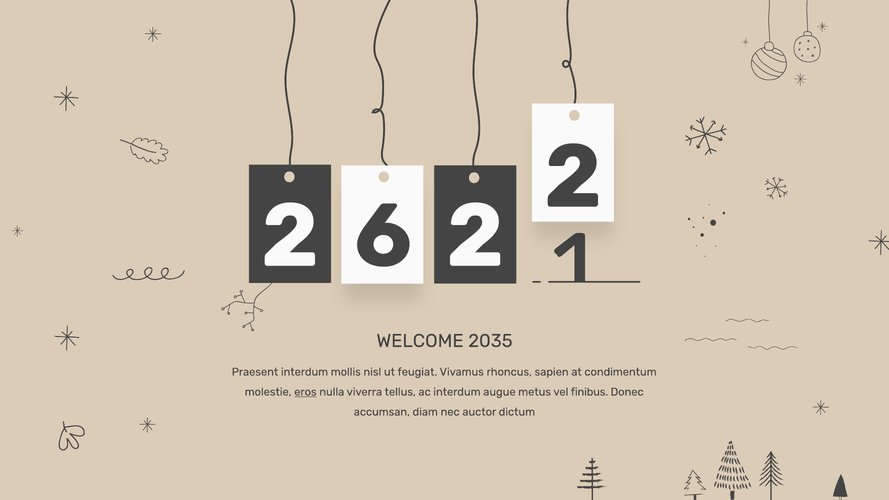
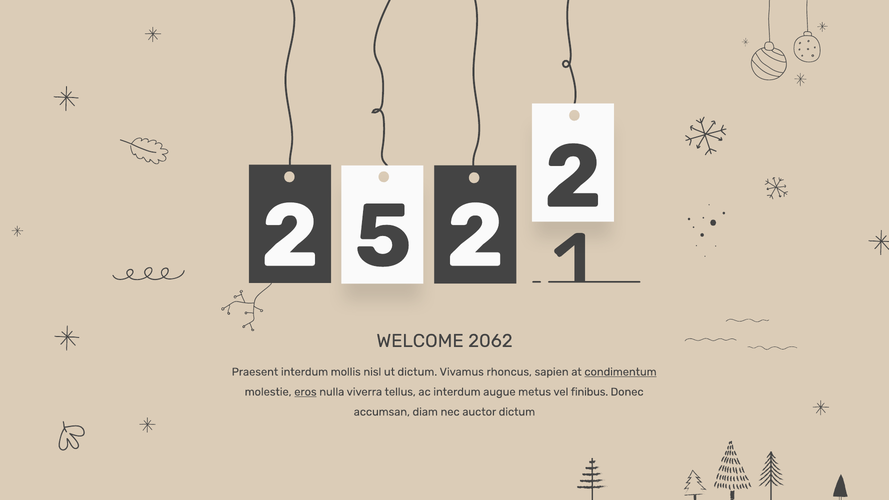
6: 6 -> 5 (383, 236)
2035: 2035 -> 2062 (490, 341)
ut feugiat: feugiat -> dictum (417, 372)
condimentum underline: none -> present (620, 372)
